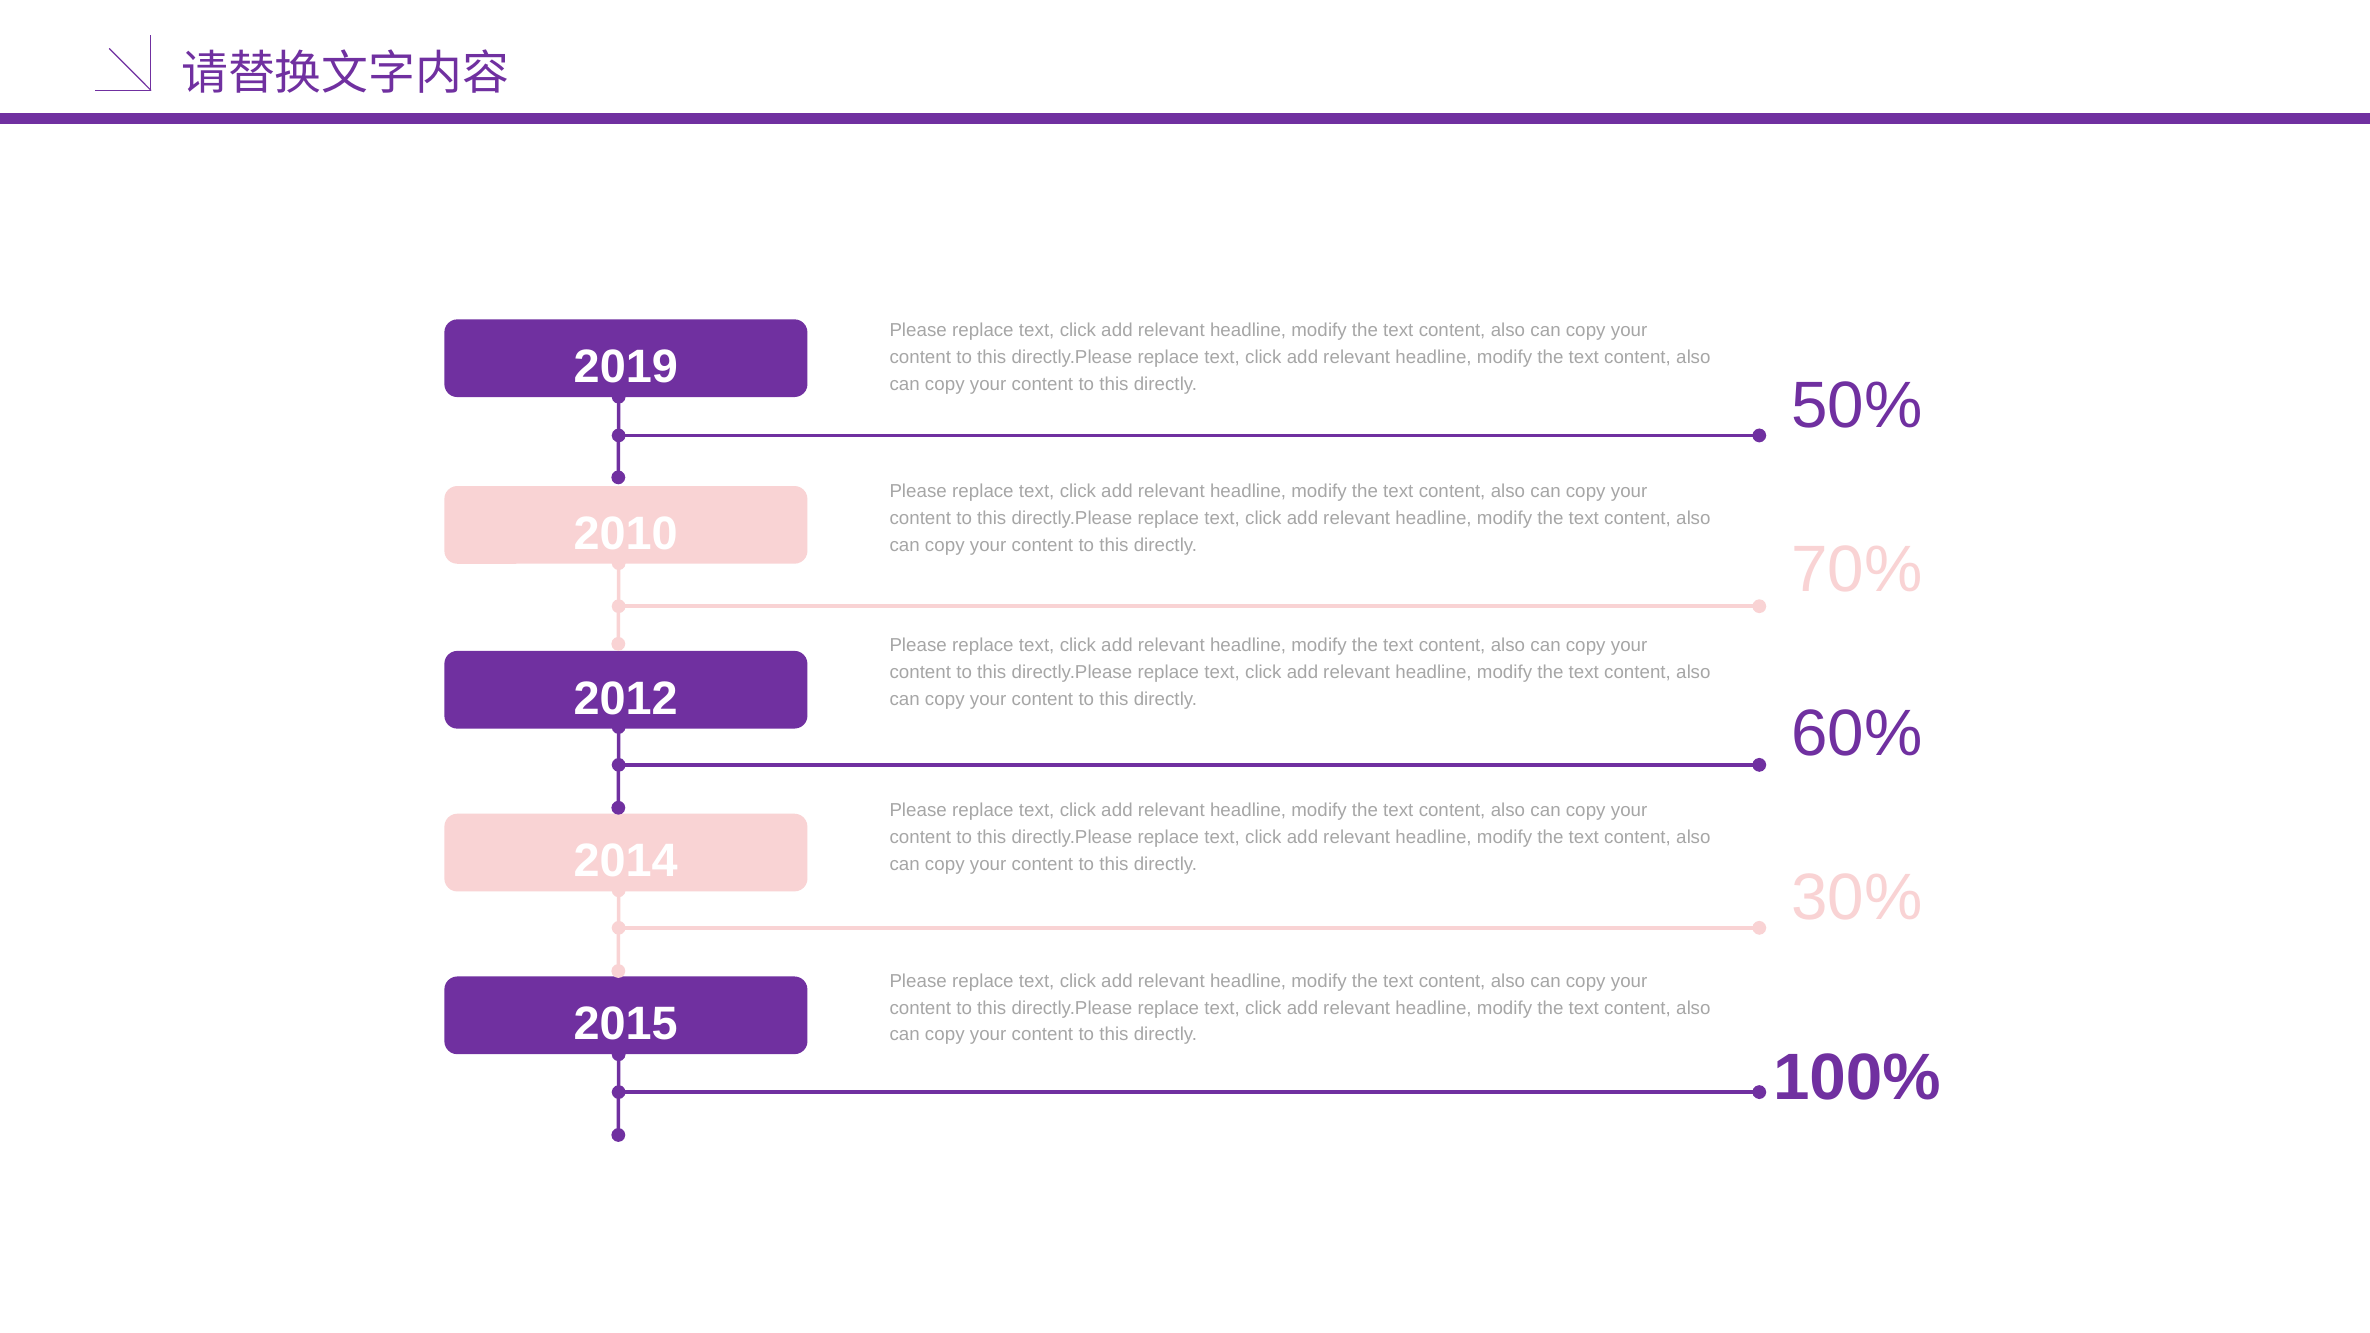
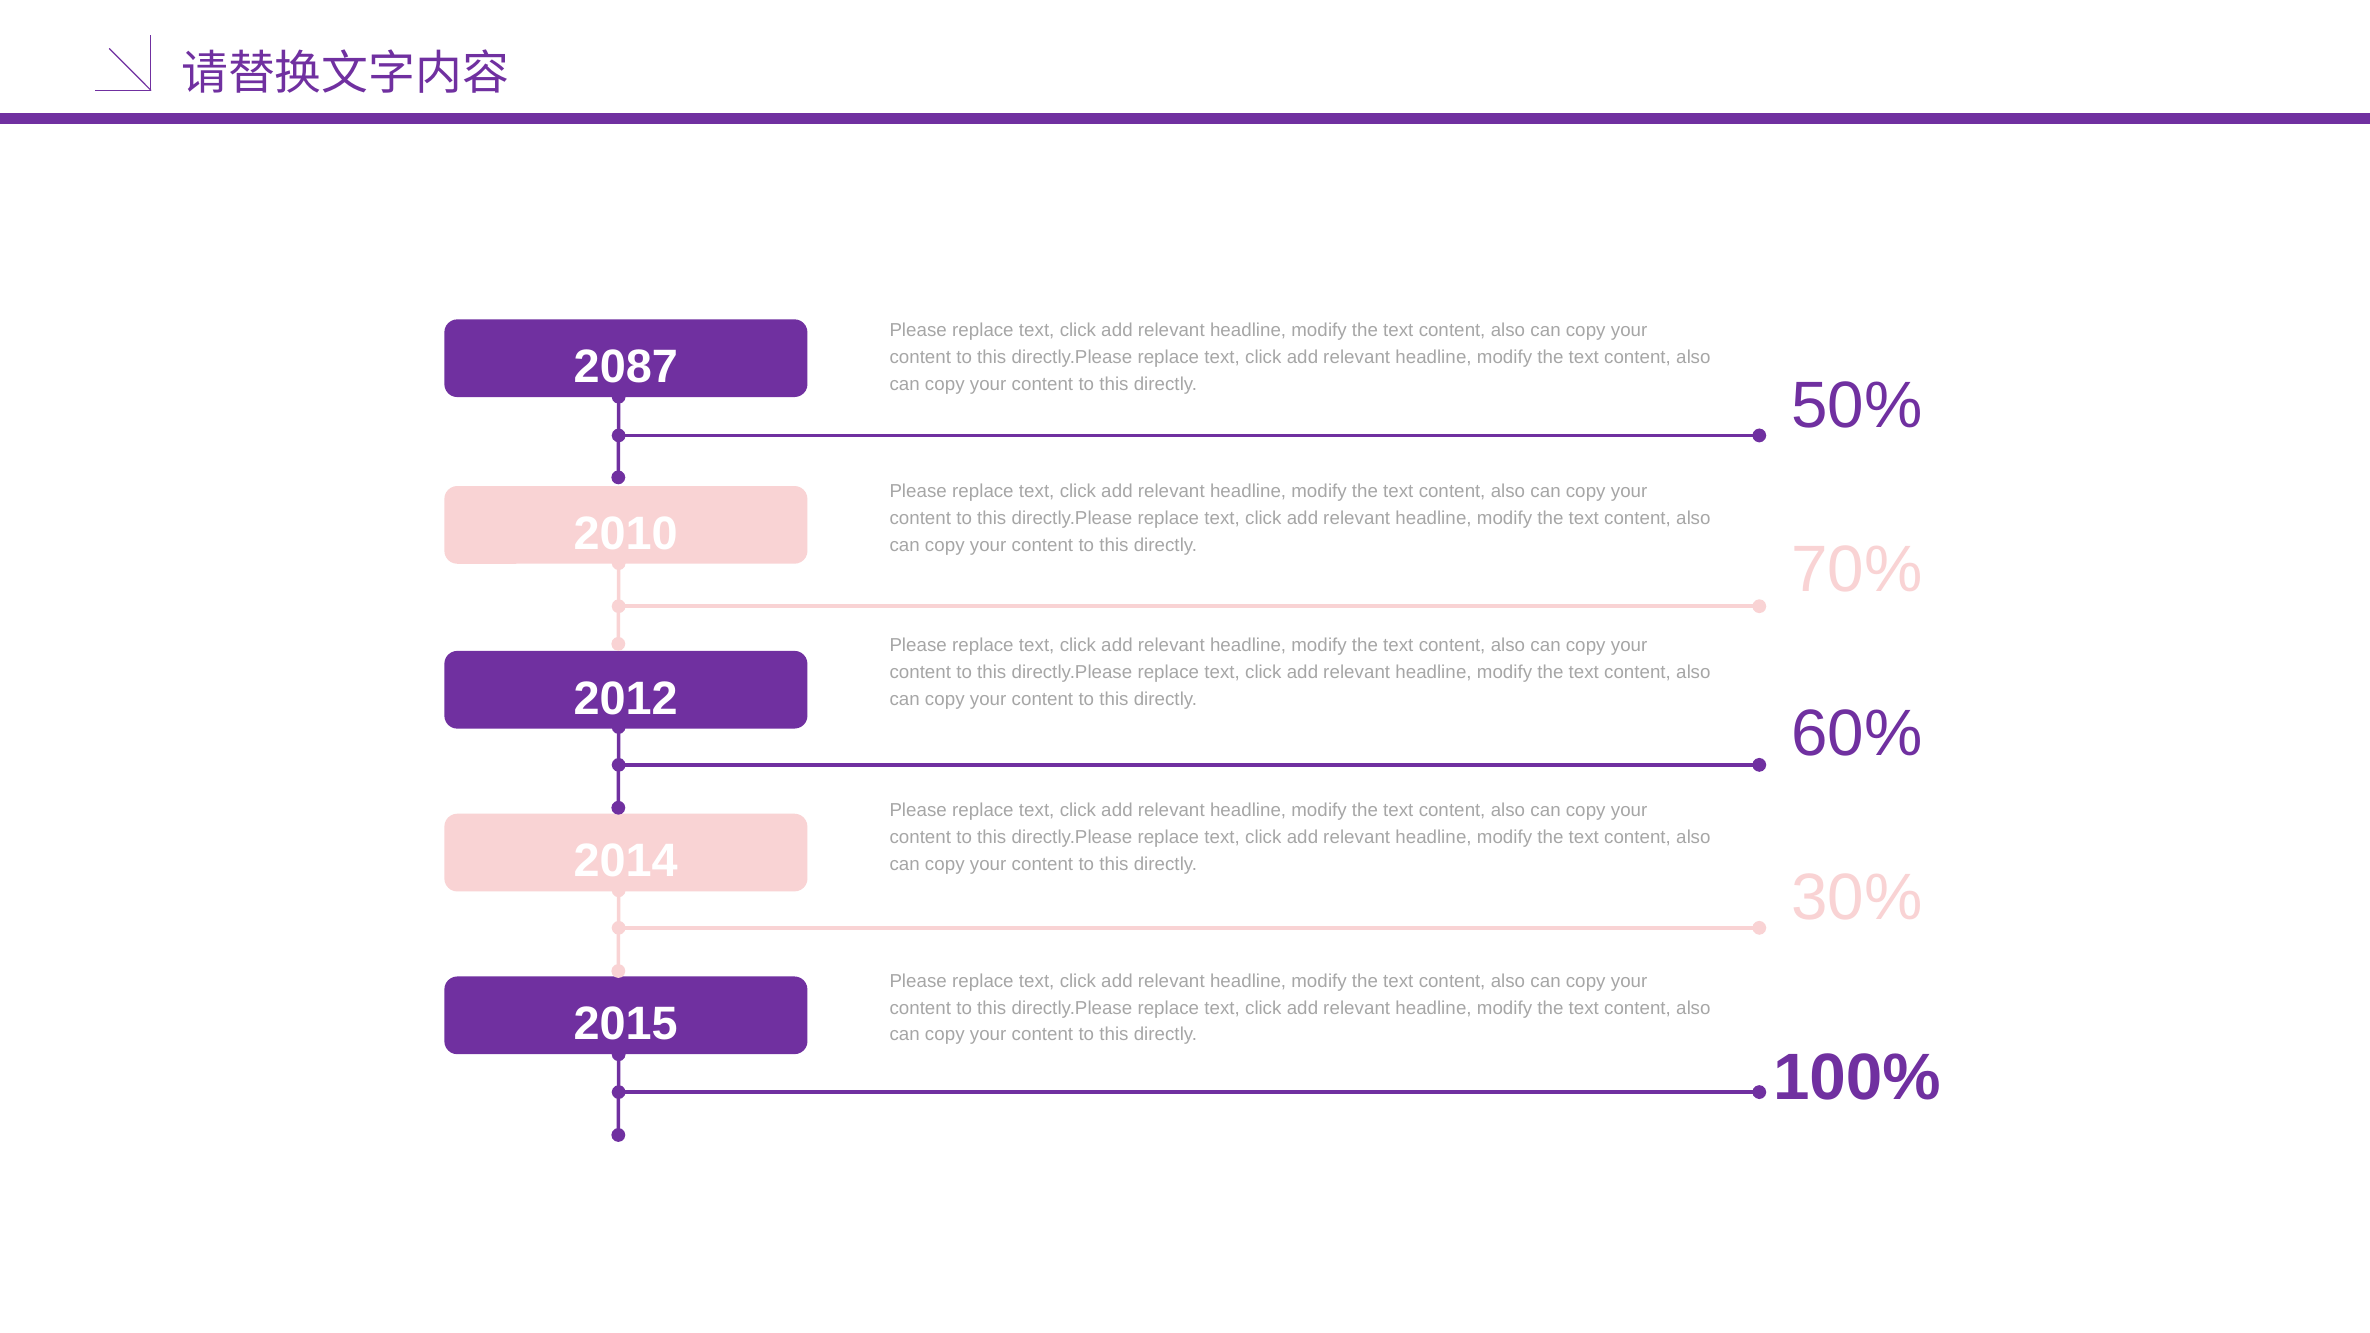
2019: 2019 -> 2087 (626, 367)
